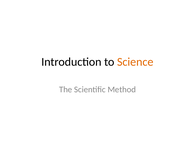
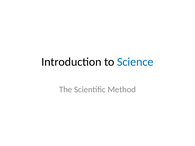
Science colour: orange -> blue (135, 62)
